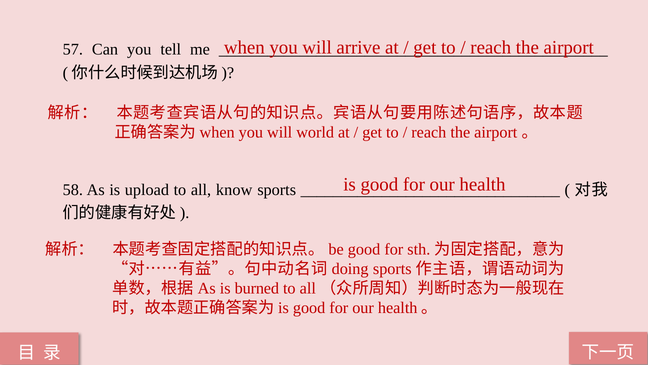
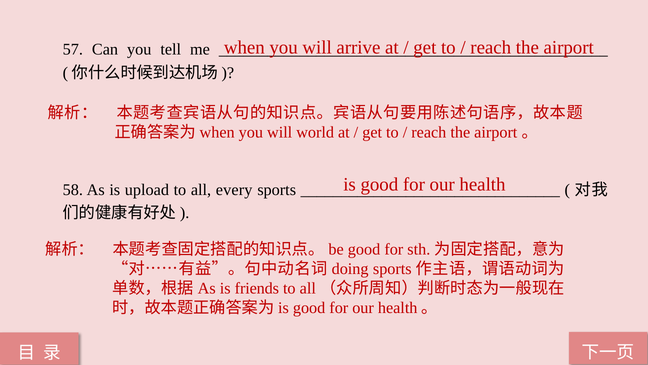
know: know -> every (234, 189)
burned: burned -> friends (257, 288)
